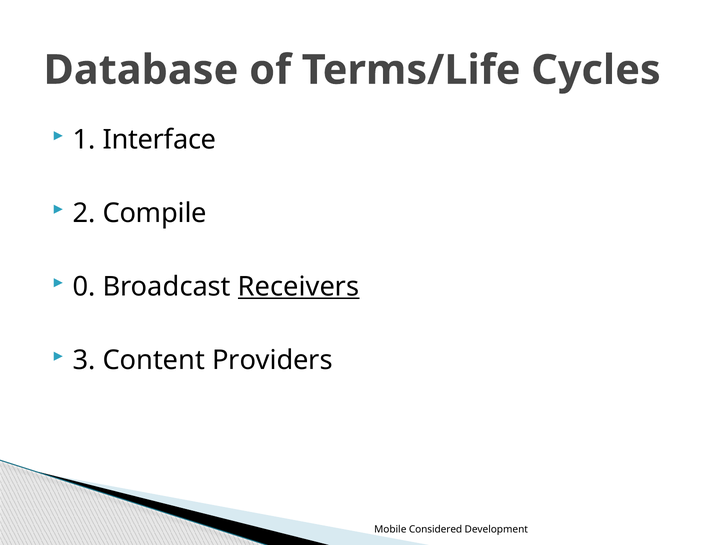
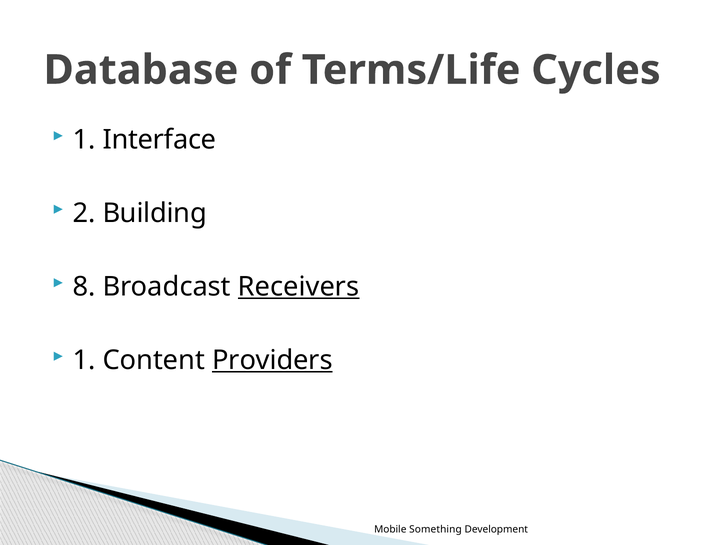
Compile: Compile -> Building (155, 213)
0: 0 -> 8 (84, 287)
3: 3 -> 1 (84, 360)
Providers underline: none -> present (272, 360)
Considered: Considered -> Something (435, 530)
